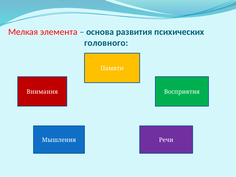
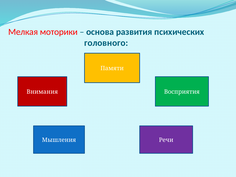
элемента: элемента -> моторики (59, 32)
